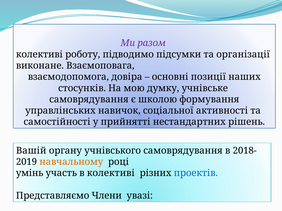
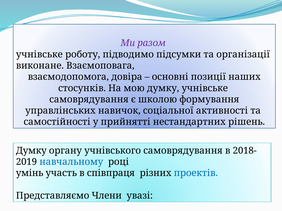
колективі: колективі -> учнівське (39, 54)
Вашій: Вашій -> Думку (31, 151)
навчальному colour: orange -> blue (71, 162)
в колективі: колективі -> співпраця (111, 173)
